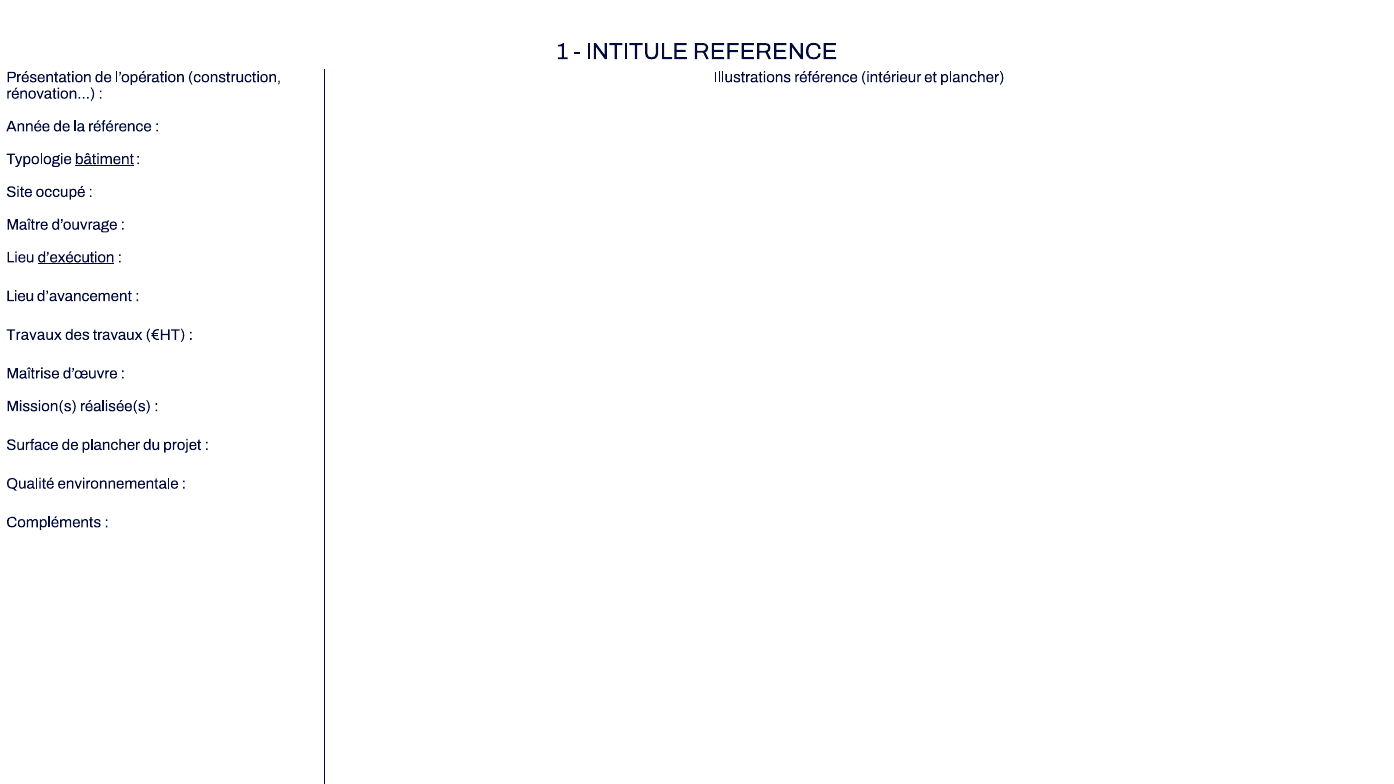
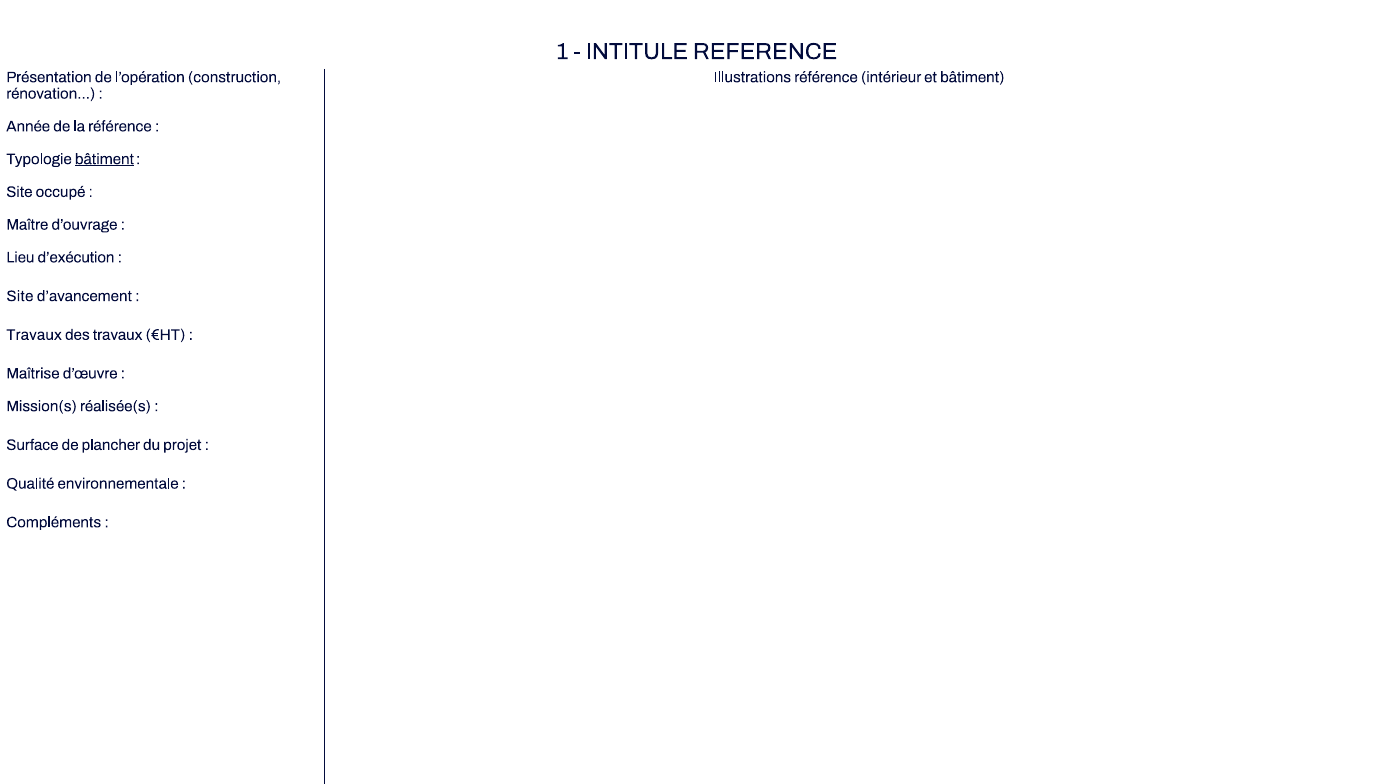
et plancher: plancher -> bâtiment (972, 77)
d’exécution underline: present -> none (76, 257)
Lieu: Lieu -> Site (20, 296)
